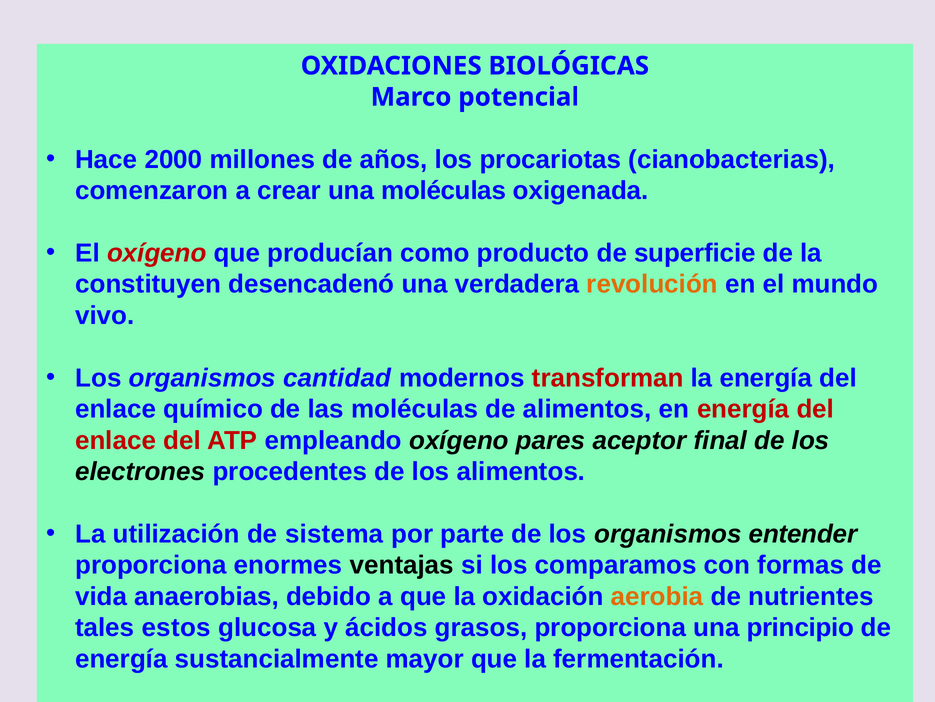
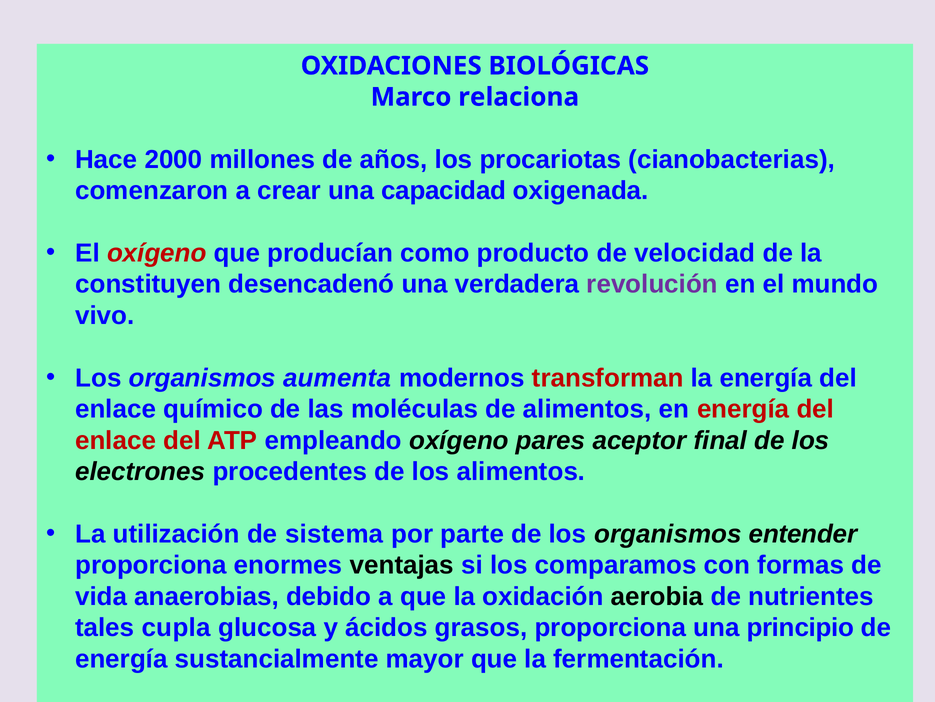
potencial: potencial -> relaciona (519, 97)
una moléculas: moléculas -> capacidad (444, 191)
superficie: superficie -> velocidad (695, 253)
revolución colour: orange -> purple (652, 284)
cantidad: cantidad -> aumenta (337, 378)
aerobia colour: orange -> black (657, 596)
estos: estos -> cupla (176, 627)
